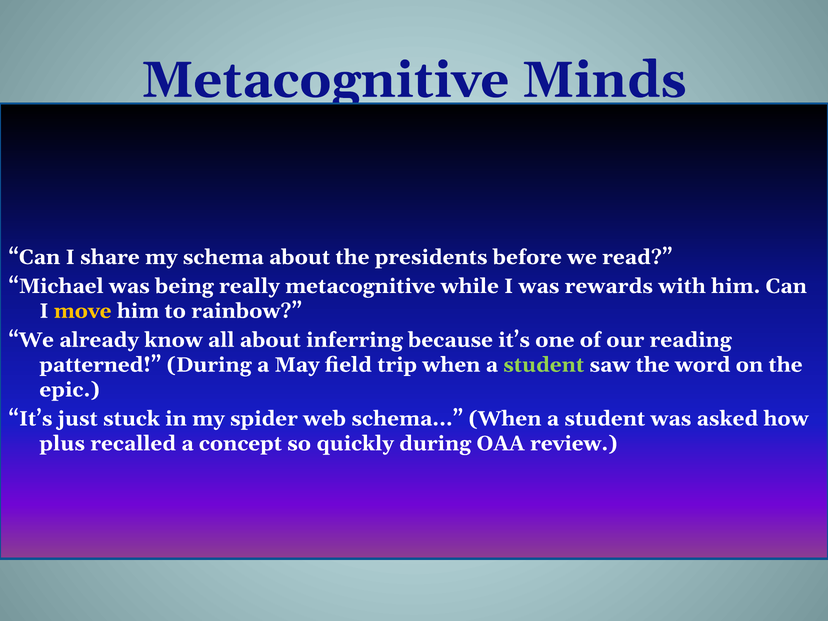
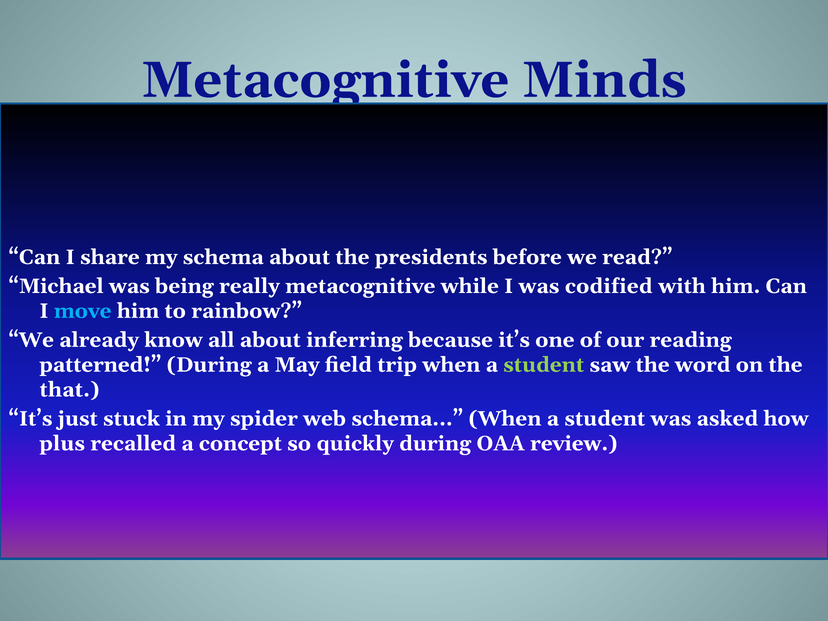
rewards: rewards -> codified (609, 286)
move colour: yellow -> light blue (83, 311)
epic: epic -> that (69, 390)
